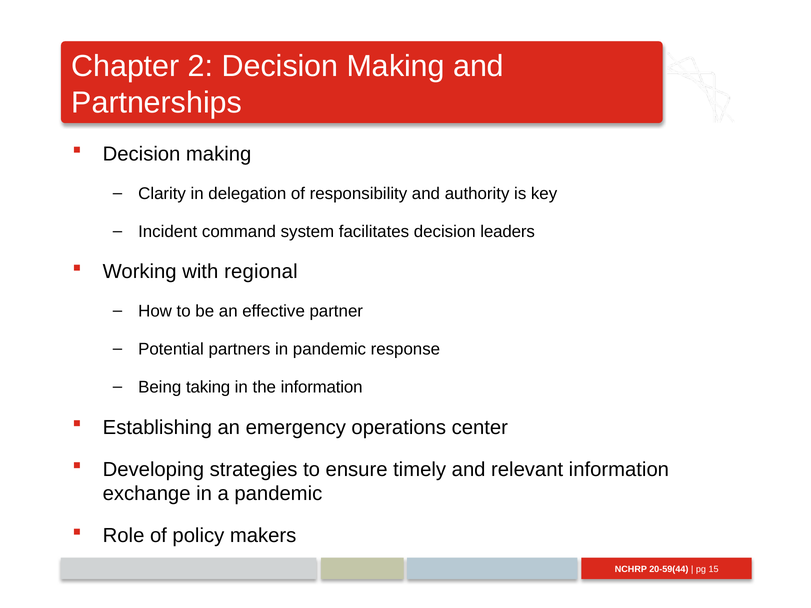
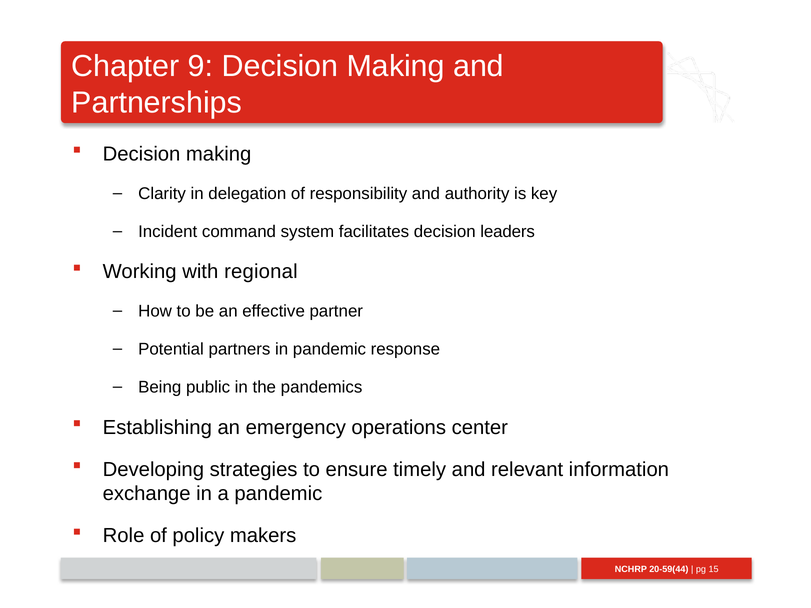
2: 2 -> 9 (201, 66)
taking: taking -> public (208, 387)
the information: information -> pandemics (322, 387)
